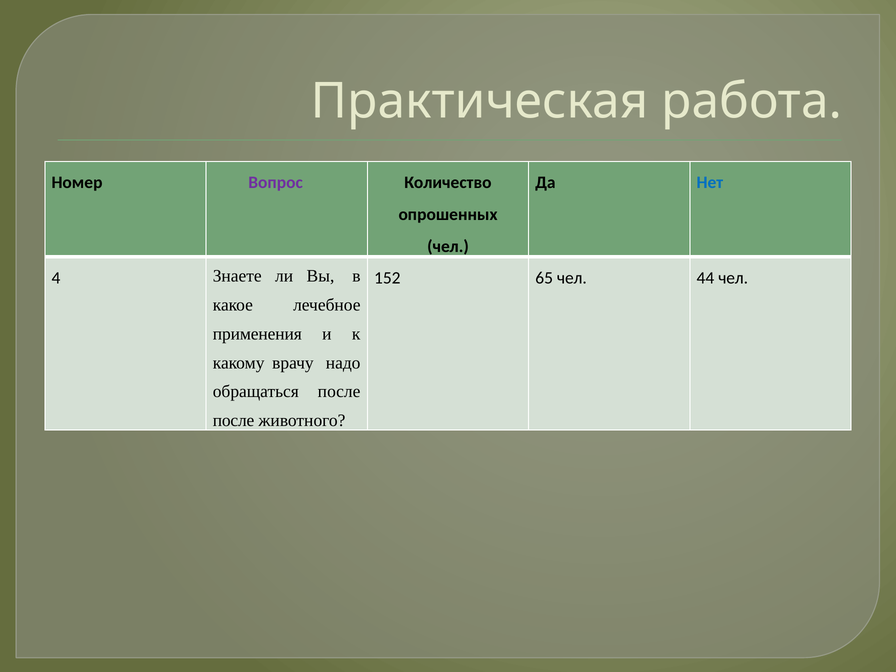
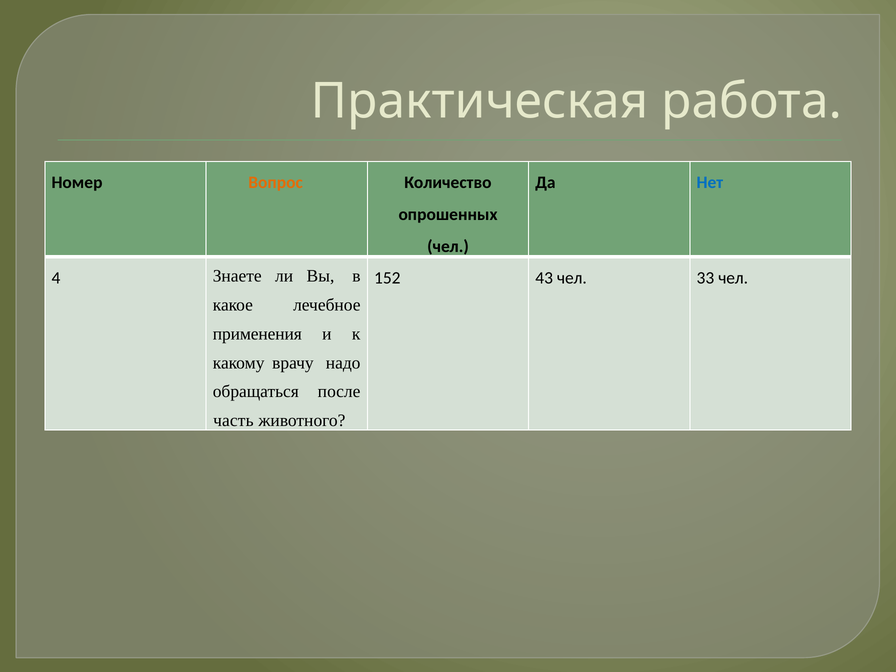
Вопрос colour: purple -> orange (276, 183)
65: 65 -> 43 (544, 278)
44: 44 -> 33 (705, 278)
после: после -> часть (233, 421)
